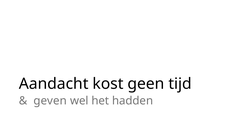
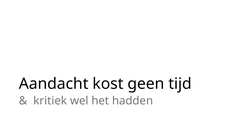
geven: geven -> kritiek (50, 101)
